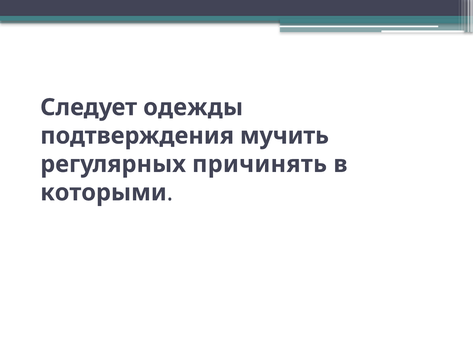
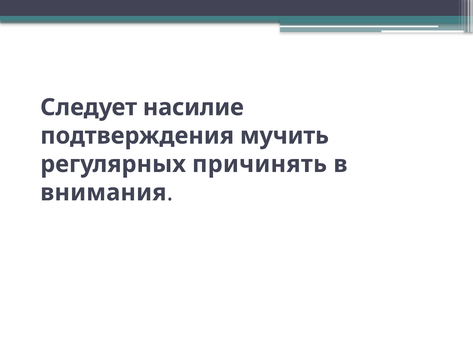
одежды: одежды -> насилие (193, 107)
которыми: которыми -> внимания (103, 192)
